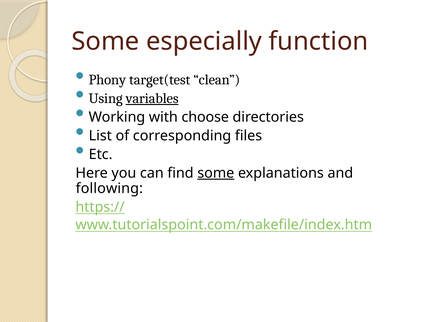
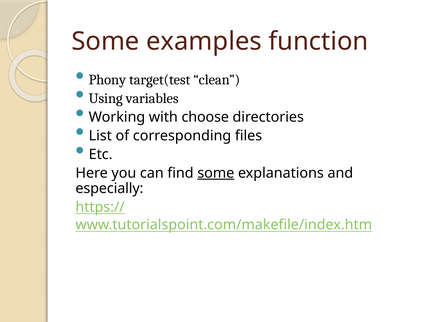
especially: especially -> examples (204, 41)
variables underline: present -> none (152, 98)
following: following -> especially (109, 188)
